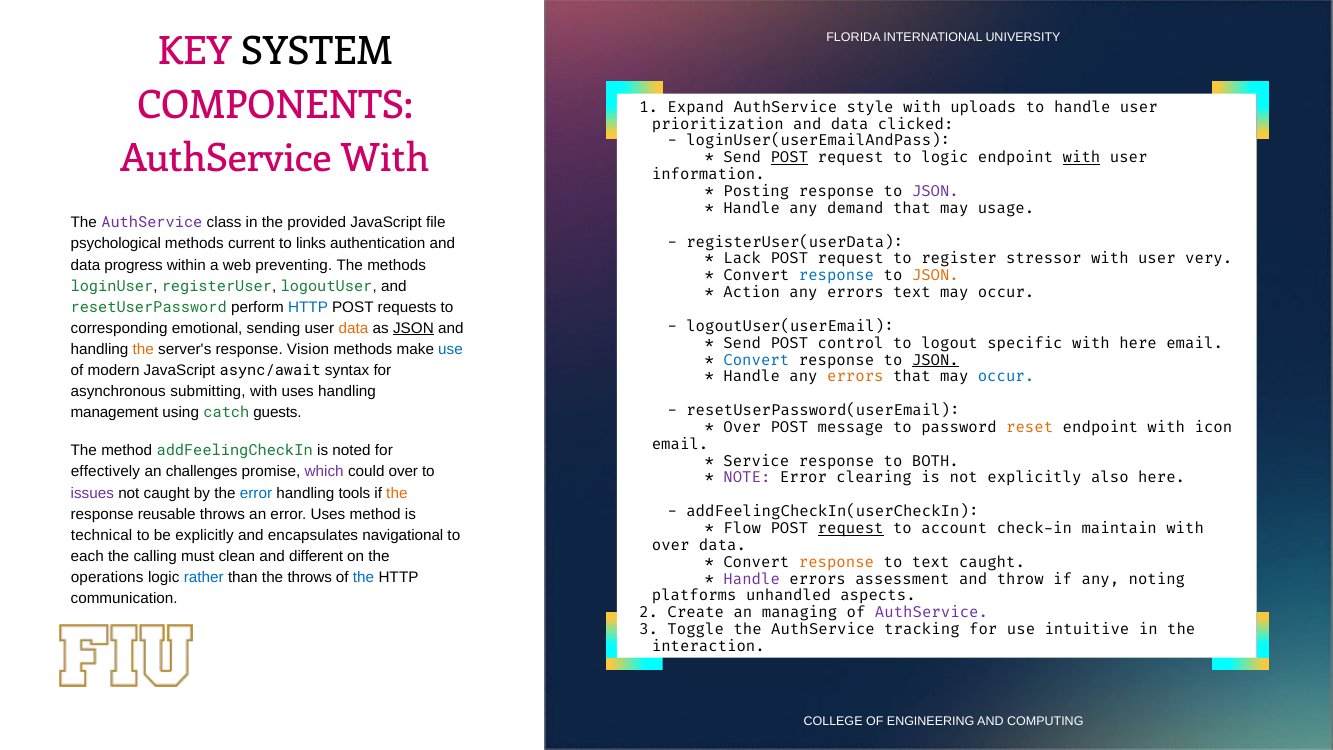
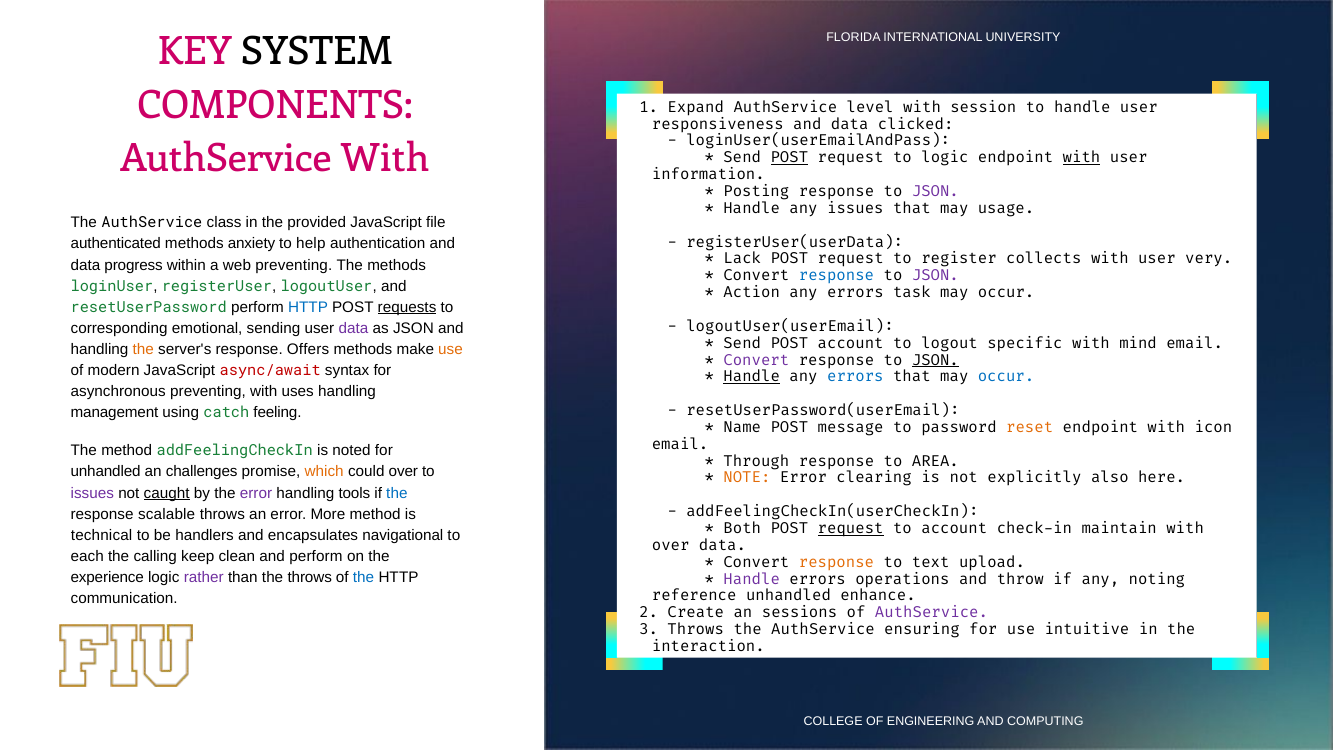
style: style -> level (870, 107)
uploads: uploads -> session (983, 107)
prioritization: prioritization -> responsiveness (718, 124)
any demand: demand -> issues (855, 208)
AuthService colour: purple -> black (152, 223)
psychological: psychological -> authenticated (116, 244)
current: current -> anxiety (251, 244)
links: links -> help (311, 244)
stressor: stressor -> collects (1044, 259)
JSON colour: orange -> purple (935, 276)
errors text: text -> task (912, 293)
requests underline: none -> present (407, 307)
data colour: orange -> purple (354, 328)
JSON underline: present -> none (413, 328)
POST control: control -> account (851, 343)
with here: here -> mind (1138, 343)
Vision: Vision -> Offers (308, 349)
use colour: blue -> orange (451, 349)
Convert colour: blue -> purple (756, 360)
async/await colour: black -> red (270, 371)
Handle underline: none -> present (752, 377)
errors colour: orange -> blue (855, 377)
asynchronous submitting: submitting -> preventing (208, 392)
guests: guests -> feeling (277, 413)
Over: Over -> Name (742, 427)
Service: Service -> Through (756, 461)
BOTH: BOTH -> AREA (935, 461)
effectively: effectively -> unhandled (106, 472)
which colour: purple -> orange (324, 472)
NOTE colour: purple -> orange (747, 478)
caught underline: none -> present (167, 493)
error colour: blue -> purple (256, 493)
the colour: orange -> blue (397, 493)
reusable: reusable -> scalable (167, 514)
error Uses: Uses -> More (328, 514)
Flow: Flow -> Both (742, 528)
be explicitly: explicitly -> handlers (205, 535)
must: must -> keep (198, 556)
and different: different -> perform (316, 556)
text caught: caught -> upload (992, 562)
operations: operations -> experience (107, 577)
rather colour: blue -> purple (204, 577)
assessment: assessment -> operations (902, 579)
platforms: platforms -> reference (694, 596)
aspects: aspects -> enhance (878, 596)
managing: managing -> sessions (800, 613)
3 Toggle: Toggle -> Throws (696, 629)
tracking: tracking -> ensuring (922, 629)
